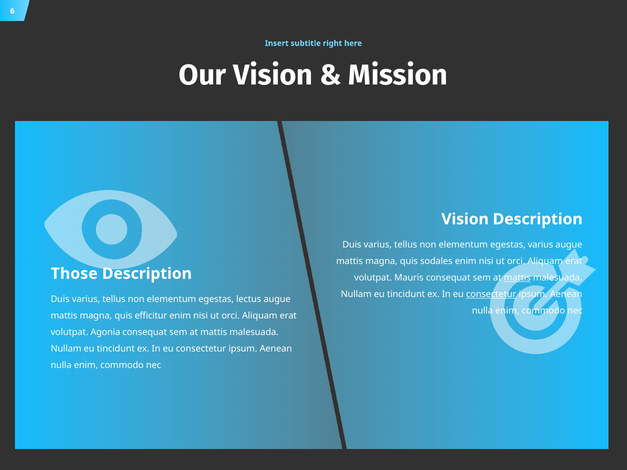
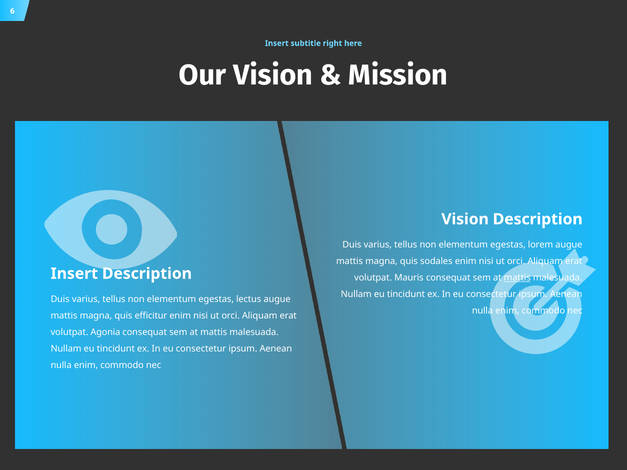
egestas varius: varius -> lorem (541, 245)
Those: Those -> Insert (74, 274)
consectetur underline: present -> none (491, 294)
